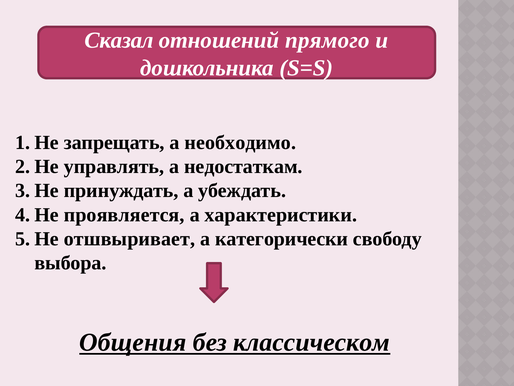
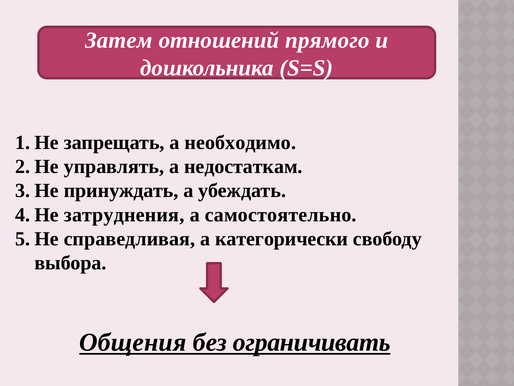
Сказал: Сказал -> Затем (119, 40)
проявляется: проявляется -> затруднения (124, 214)
характеристики: характеристики -> самостоятельно (281, 214)
отшвыривает: отшвыривает -> справедливая (129, 238)
классическом: классическом -> ограничивать (312, 342)
